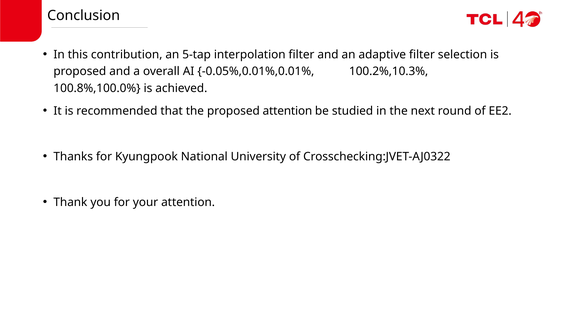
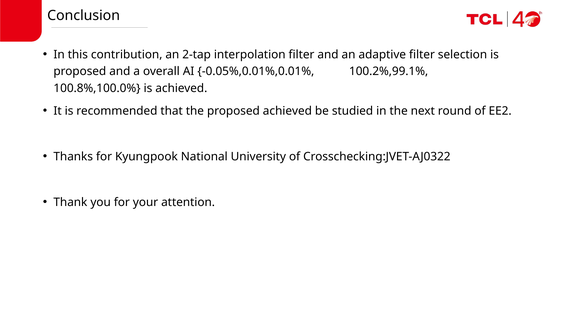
5-tap: 5-tap -> 2-tap (197, 54)
100.2%,10.3%: 100.2%,10.3% -> 100.2%,99.1% (389, 71)
proposed attention: attention -> achieved (287, 111)
